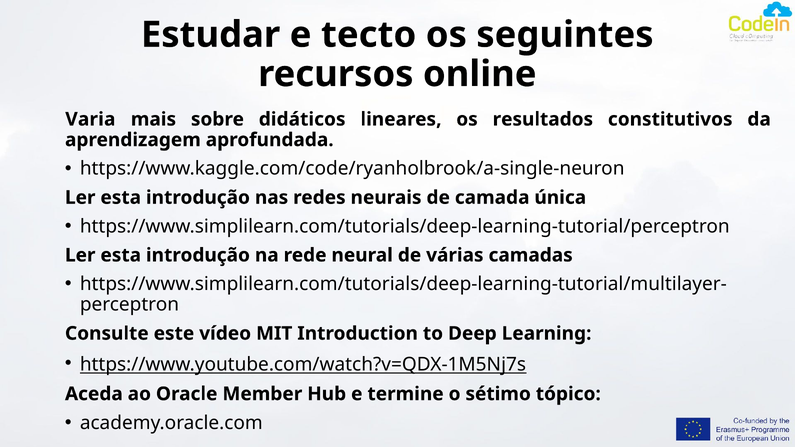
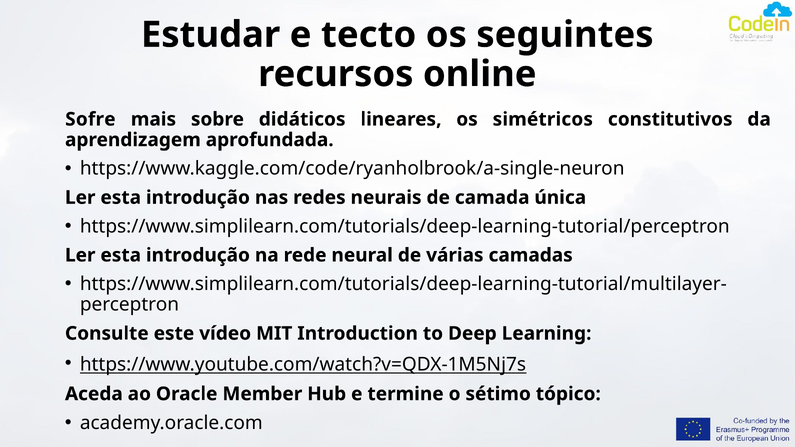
Varia: Varia -> Sofre (90, 119)
resultados: resultados -> simétricos (543, 119)
